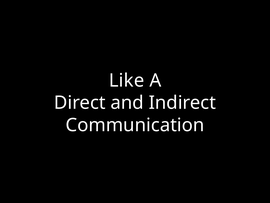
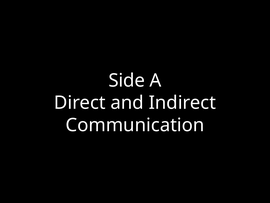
Like: Like -> Side (127, 80)
